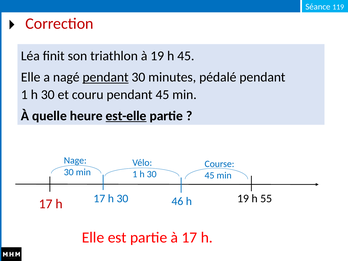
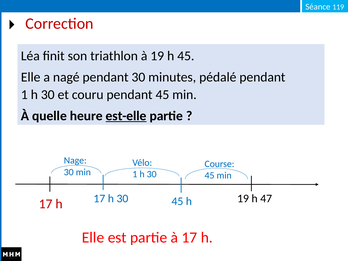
pendant underline: present -> none (106, 77)
55: 55 -> 47 (266, 199)
46: 46 -> 45 (177, 201)
